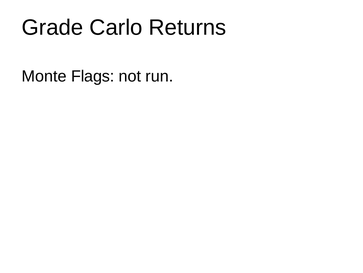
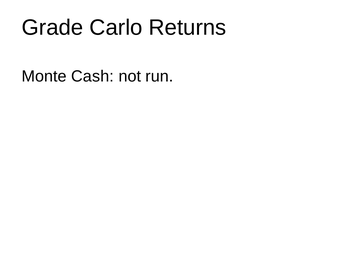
Flags: Flags -> Cash (92, 76)
